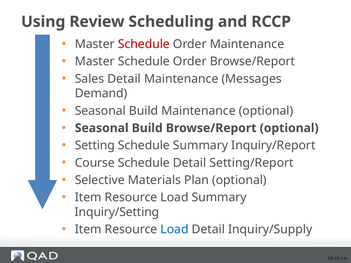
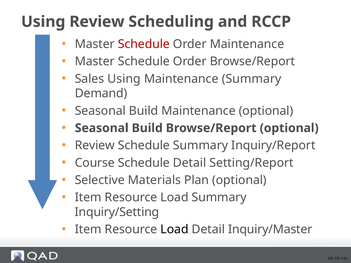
Sales Detail: Detail -> Using (124, 79)
Maintenance Messages: Messages -> Summary (252, 79)
Setting: Setting -> Review (95, 146)
Load colour: blue -> black (175, 230)
Inquiry/Supply: Inquiry/Supply -> Inquiry/Master (270, 230)
